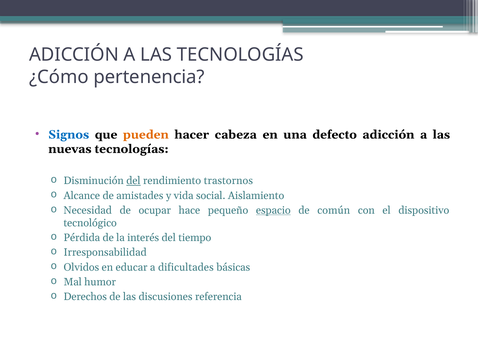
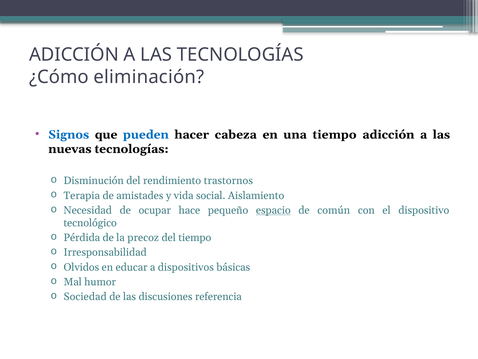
pertenencia: pertenencia -> eliminación (149, 77)
pueden colour: orange -> blue (146, 134)
una defecto: defecto -> tiempo (334, 134)
del underline: present -> none (133, 181)
Alcance: Alcance -> Terapia (82, 195)
interés: interés -> precoz (143, 237)
dificultades: dificultades -> dispositivos (186, 267)
Derechos: Derechos -> Sociedad (85, 296)
